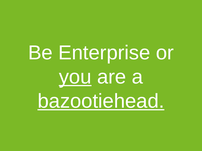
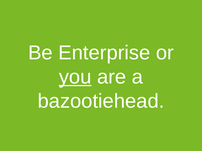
bazootiehead underline: present -> none (101, 101)
